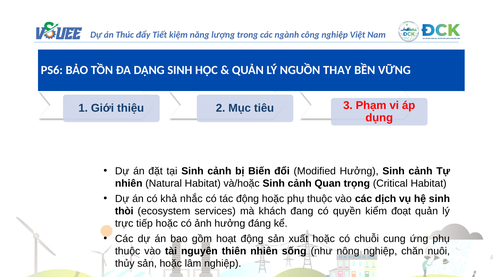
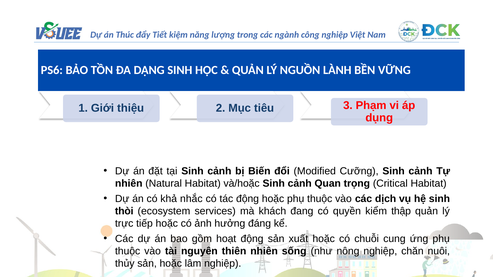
THAY: THAY -> LÀNH (337, 70)
Modified Hưởng: Hưởng -> Cưỡng (359, 171)
đoạt: đoạt -> thập (401, 211)
